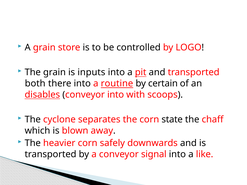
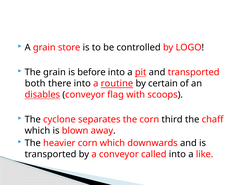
inputs: inputs -> before (91, 72)
conveyor into: into -> flag (116, 95)
state: state -> third (172, 120)
corn safely: safely -> which (112, 143)
signal: signal -> called (154, 154)
